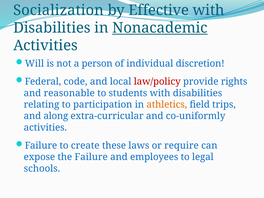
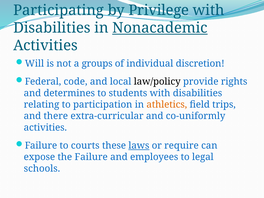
Socialization: Socialization -> Participating (59, 10)
Effective: Effective -> Privilege (159, 10)
person: person -> groups (97, 64)
law/policy colour: red -> black (157, 82)
reasonable: reasonable -> determines (69, 93)
along: along -> there (56, 116)
create: create -> courts (85, 146)
laws underline: none -> present (139, 146)
